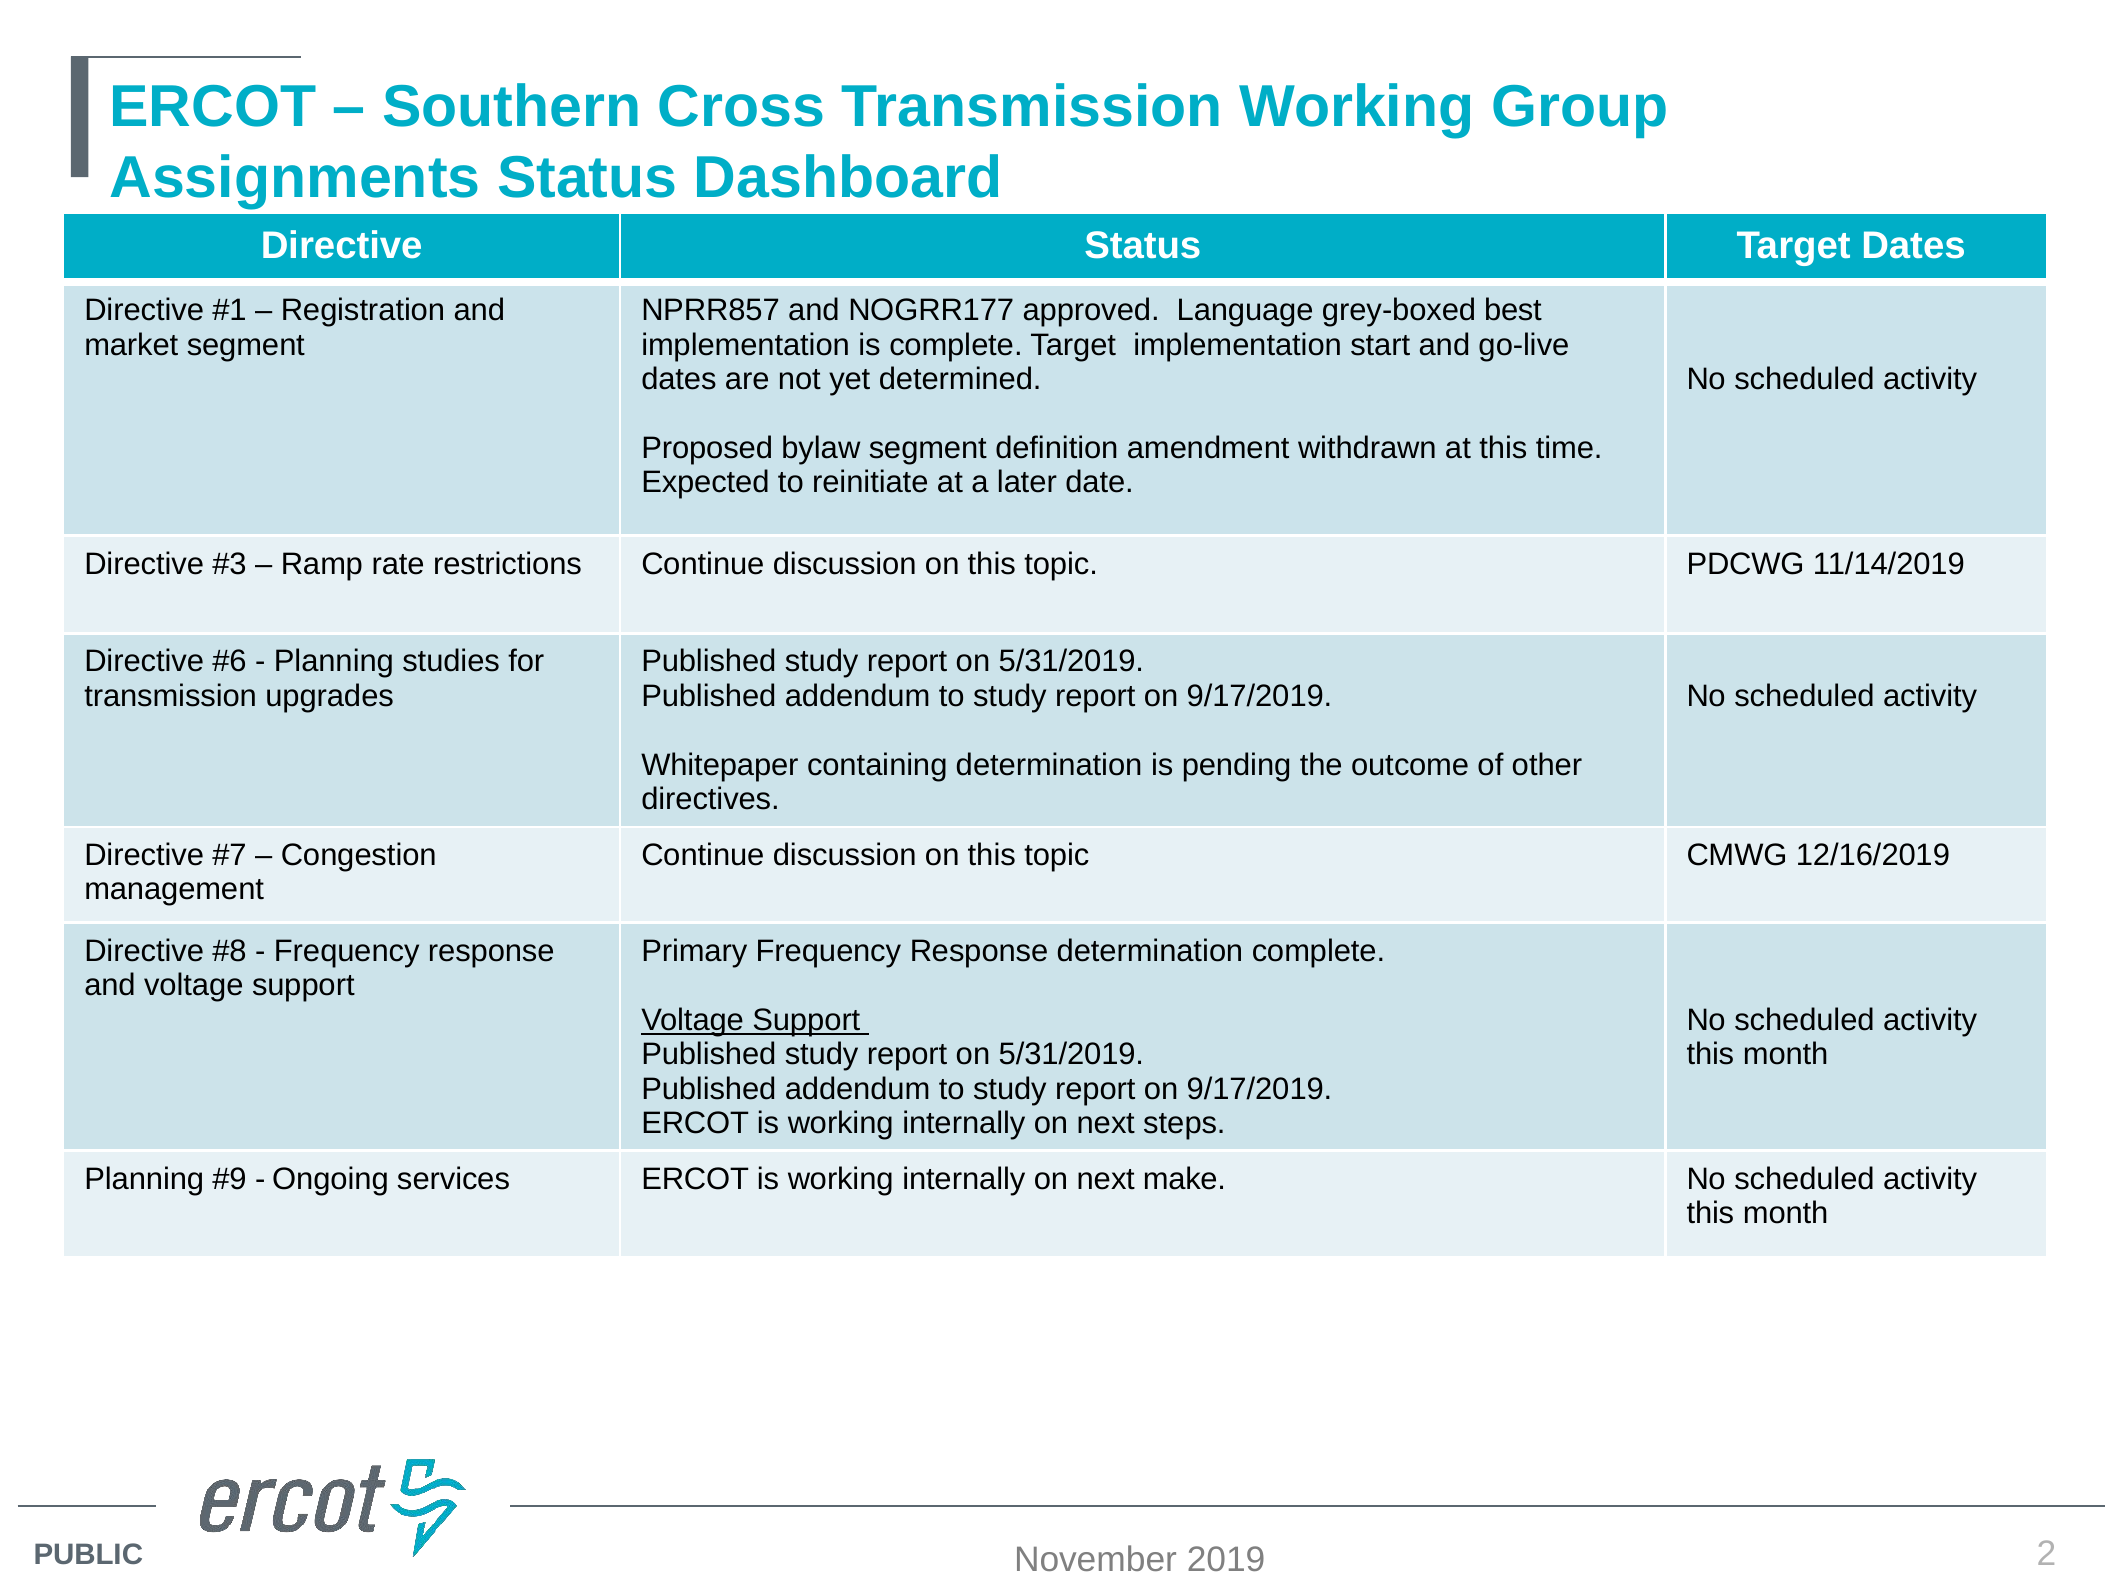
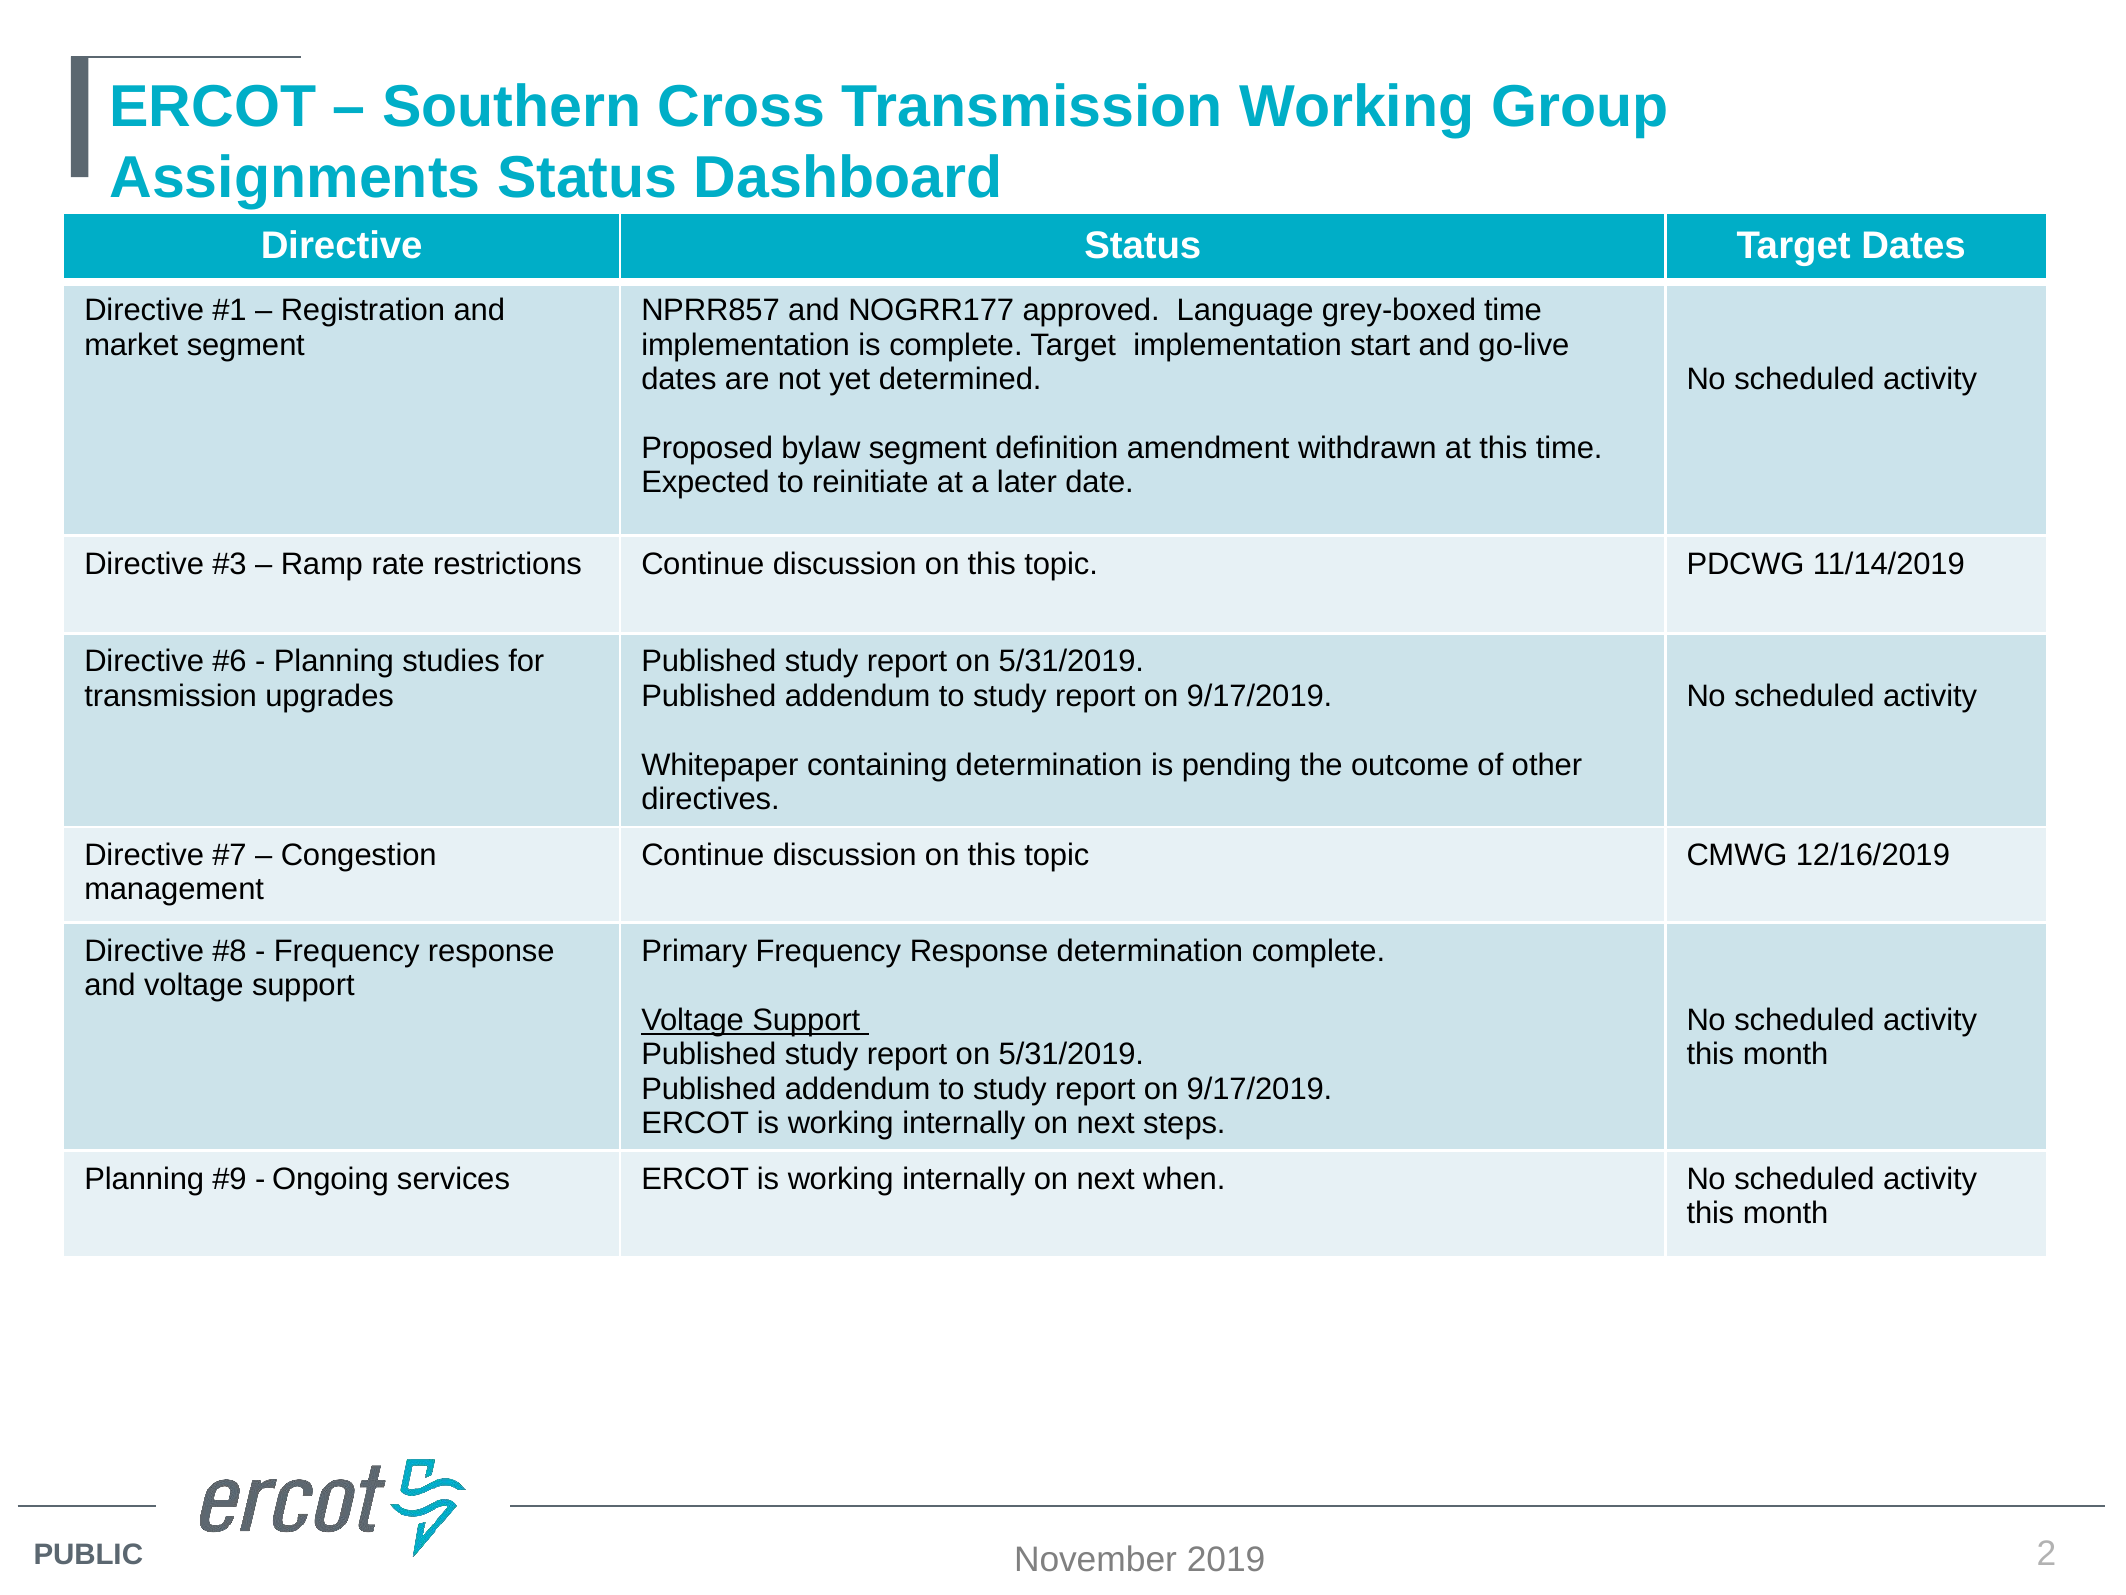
grey-boxed best: best -> time (1513, 311)
make: make -> when (1184, 1179)
